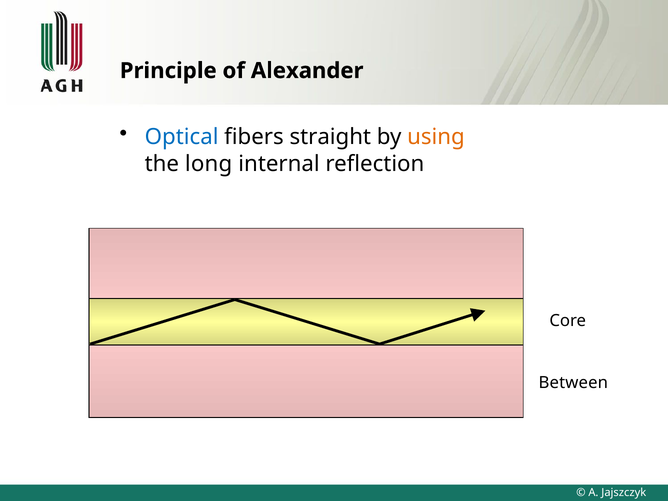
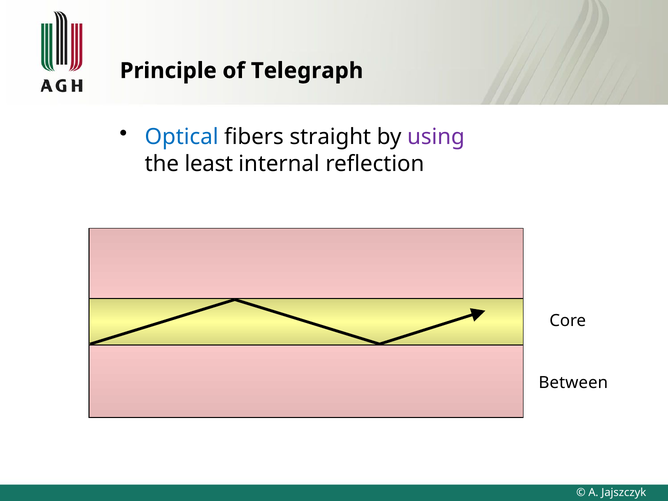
Alexander: Alexander -> Telegraph (307, 71)
using colour: orange -> purple (436, 137)
long: long -> least (209, 164)
